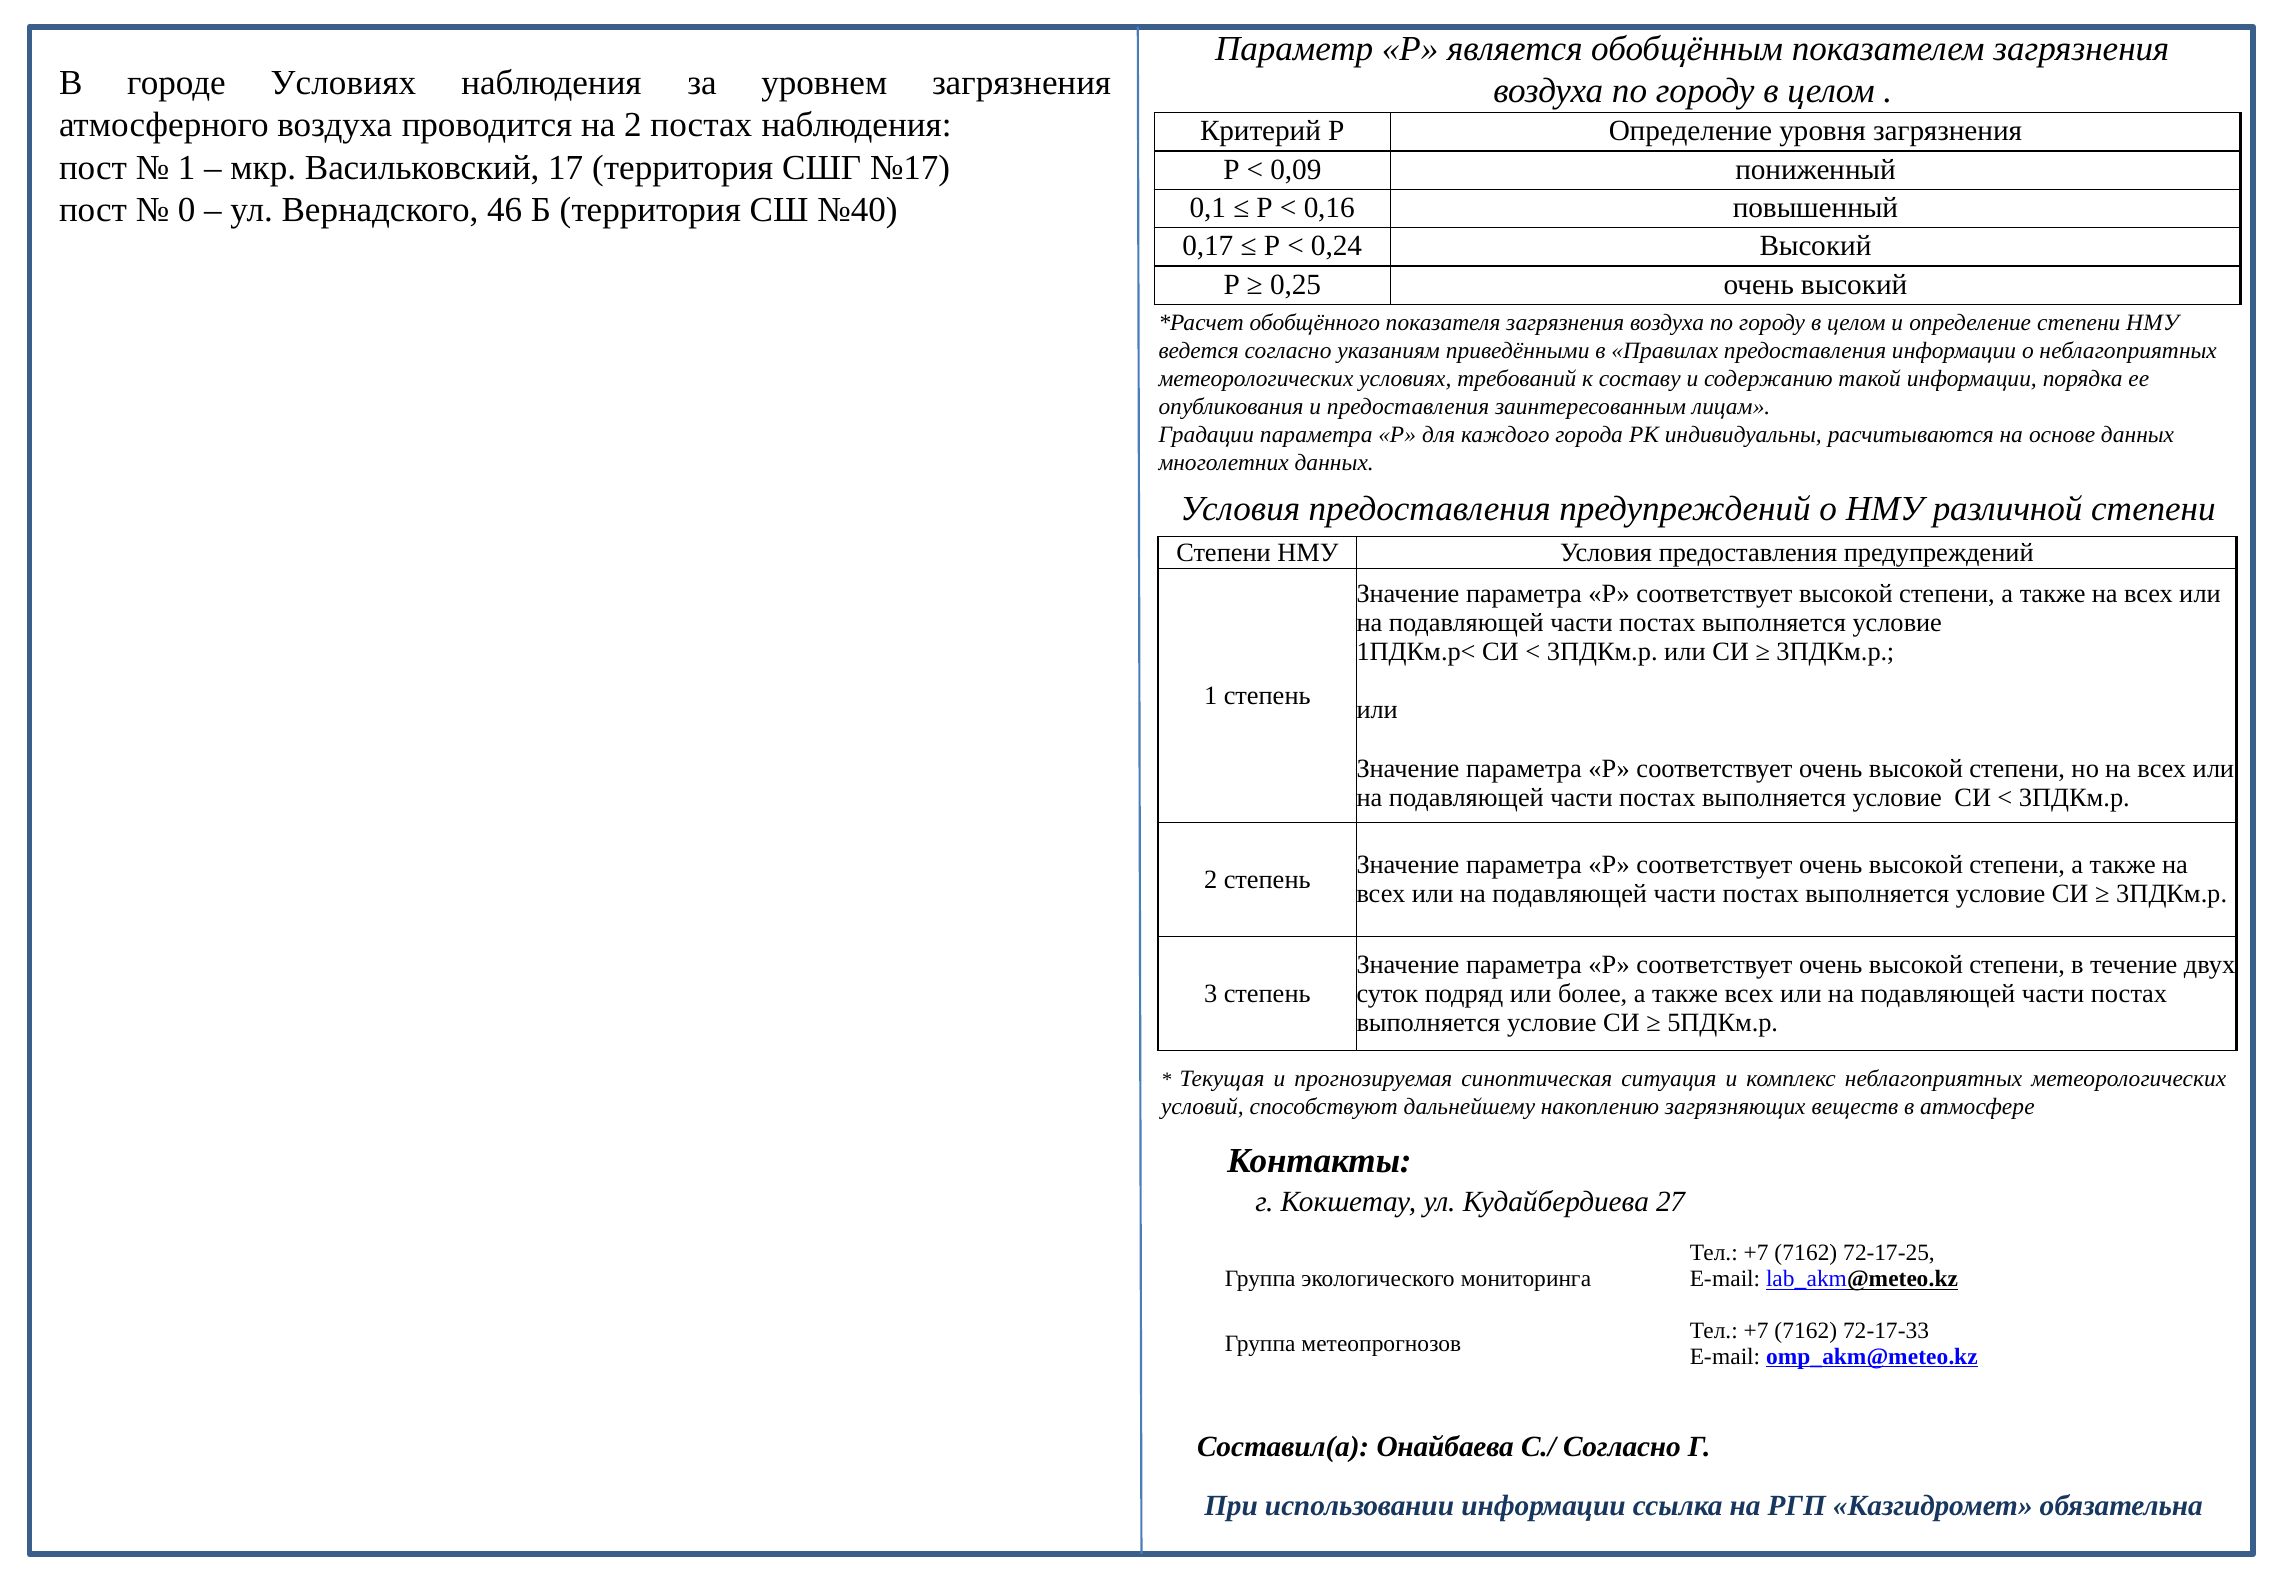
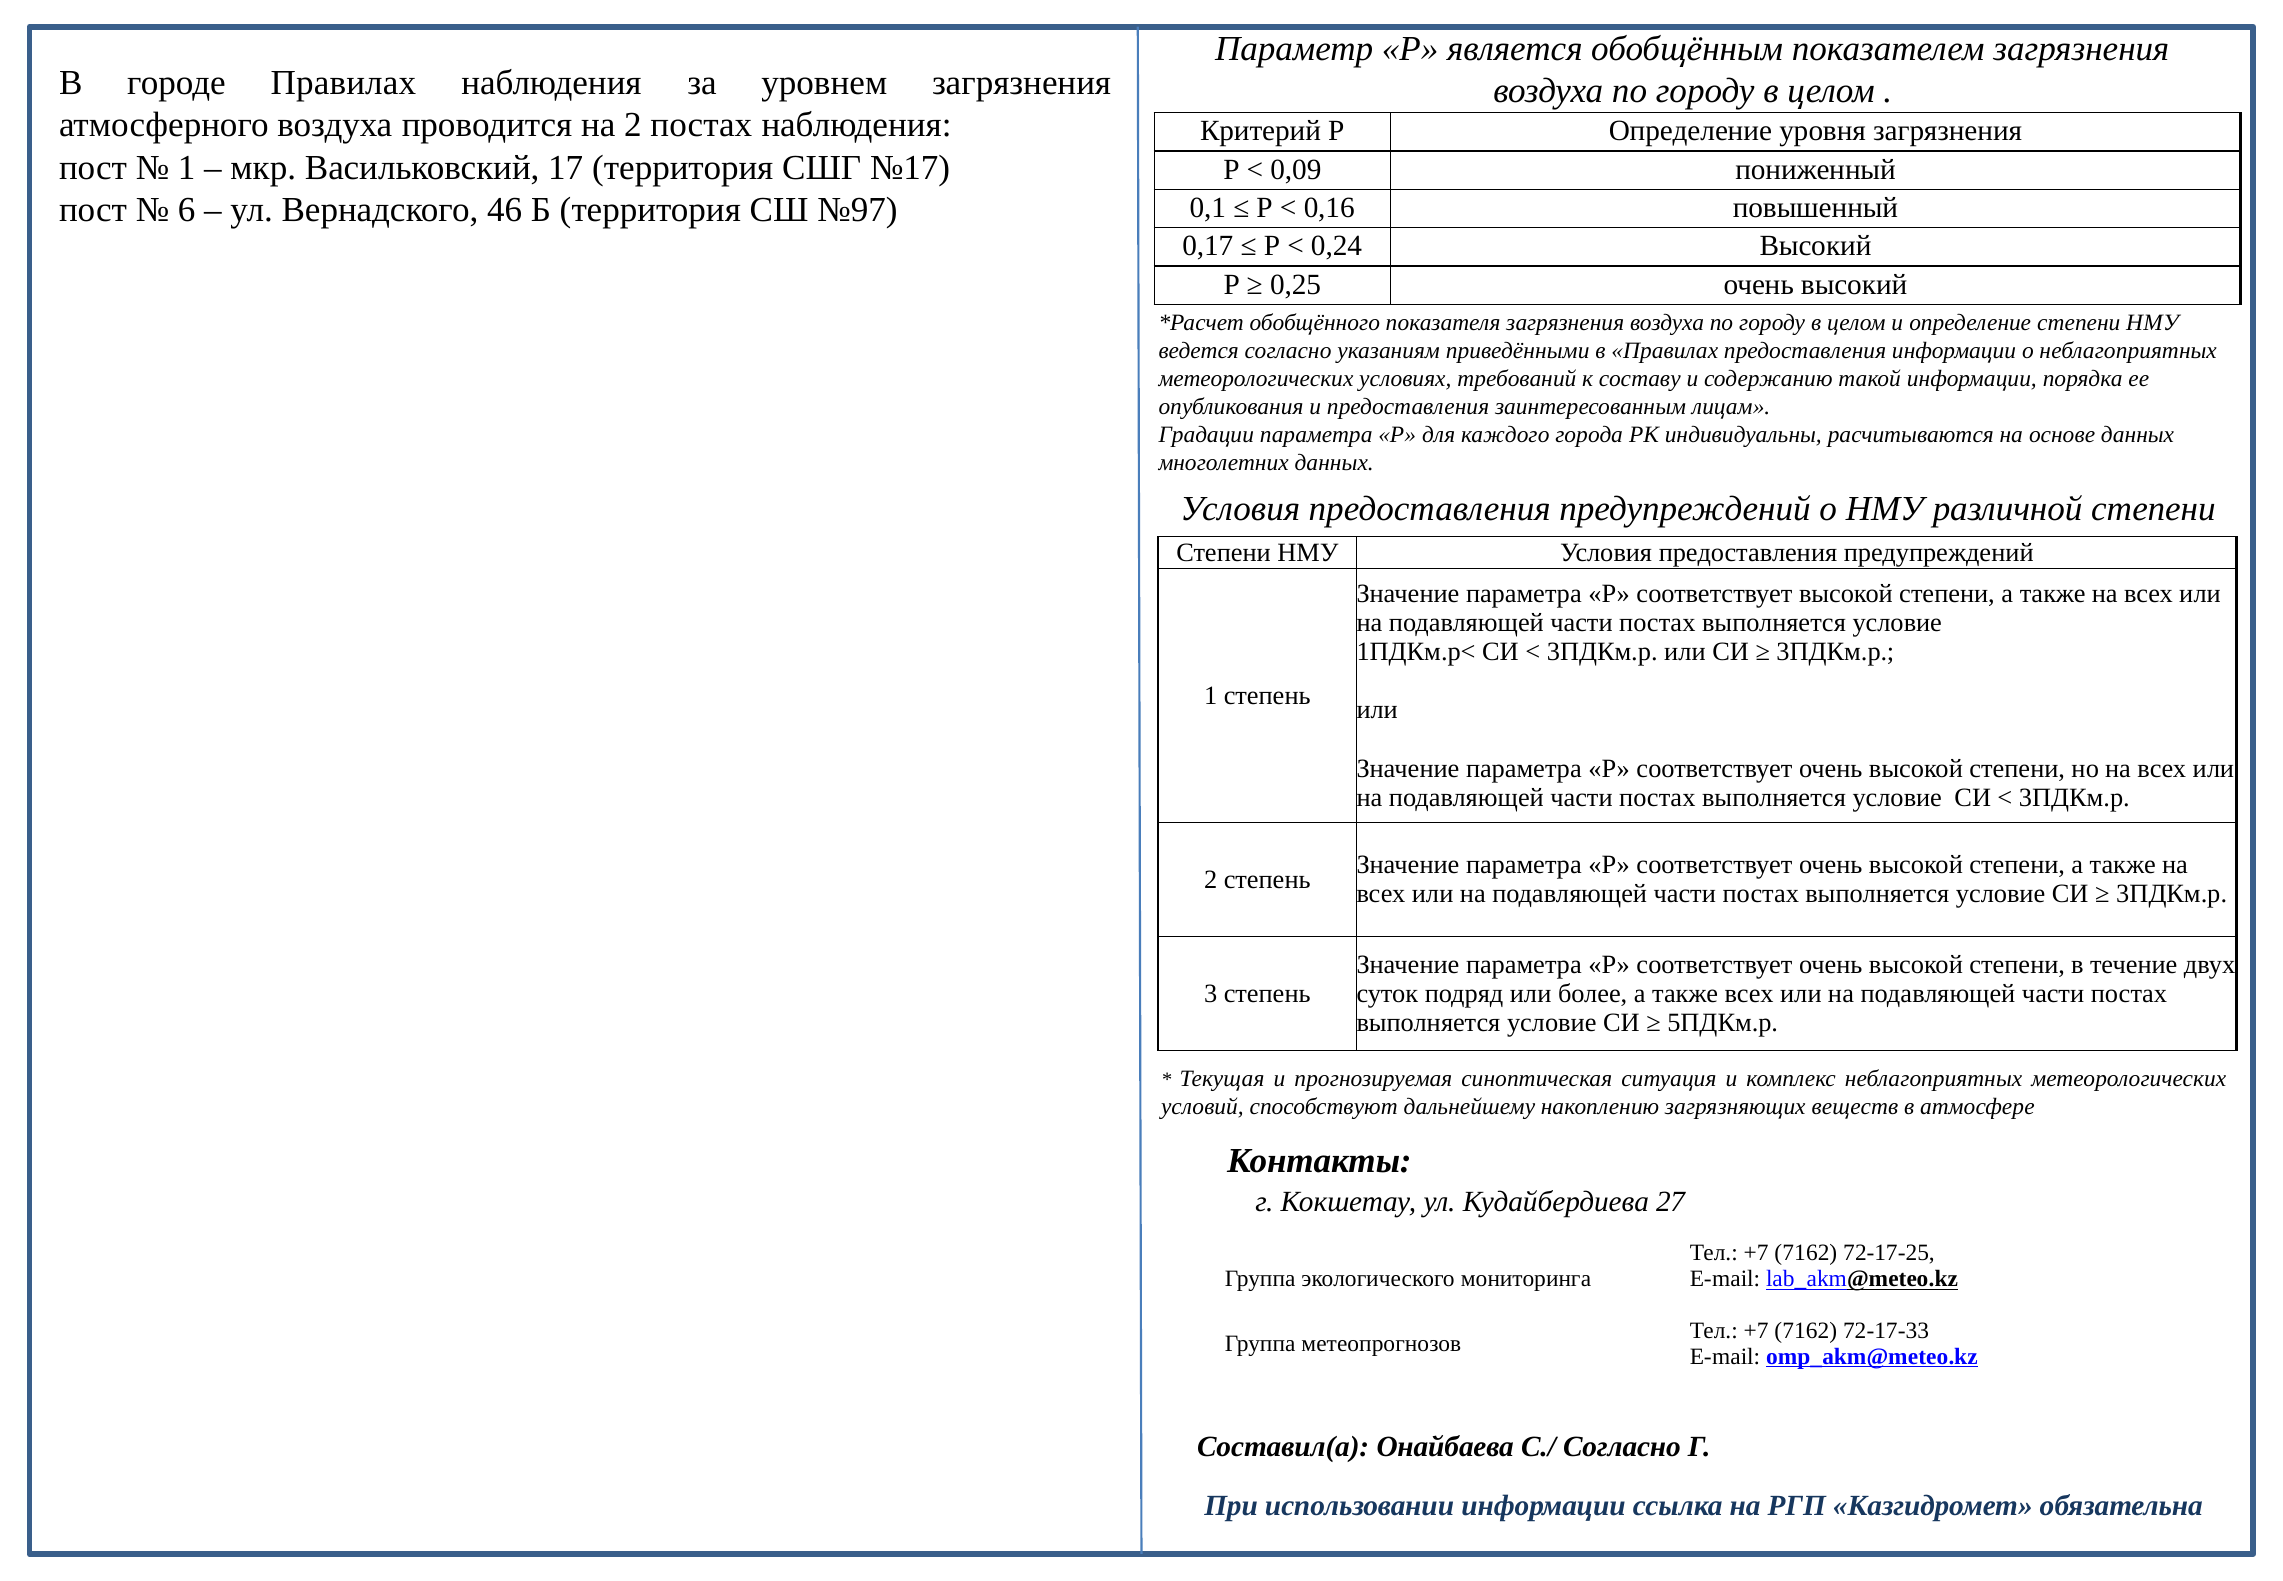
городе Условиях: Условиях -> Правилах (343, 83)
0: 0 -> 6 (187, 210)
№40: №40 -> №97 (857, 210)
